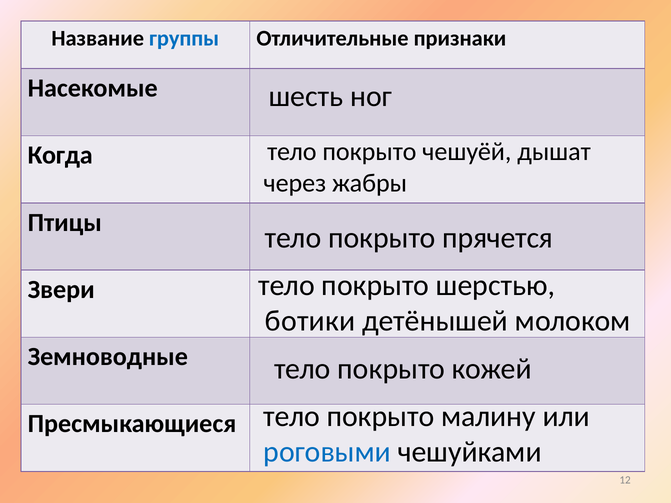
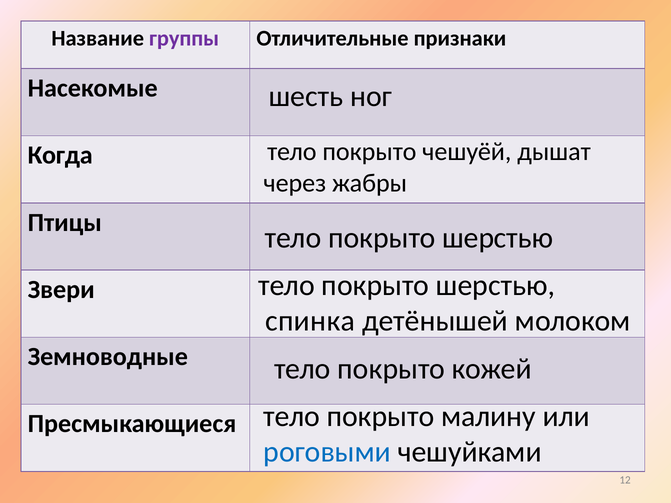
группы colour: blue -> purple (184, 38)
прячется: прячется -> шерстью (498, 238)
ботики: ботики -> спинка (310, 321)
